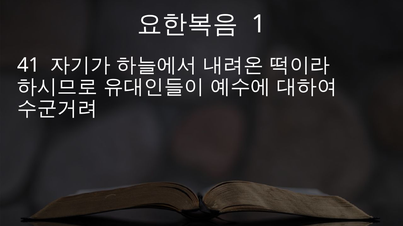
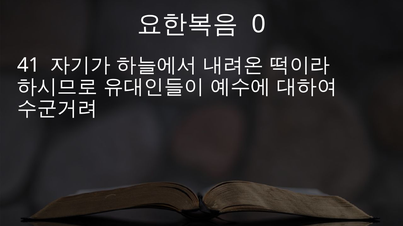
1: 1 -> 0 (259, 24)
